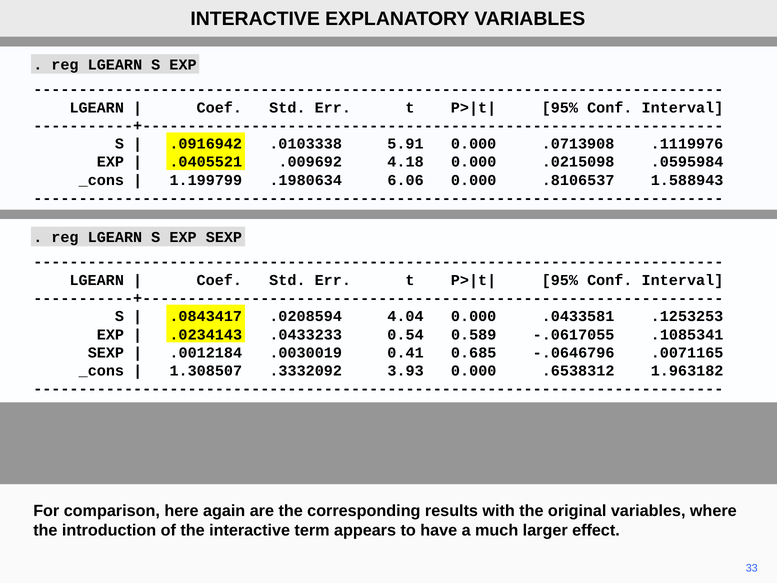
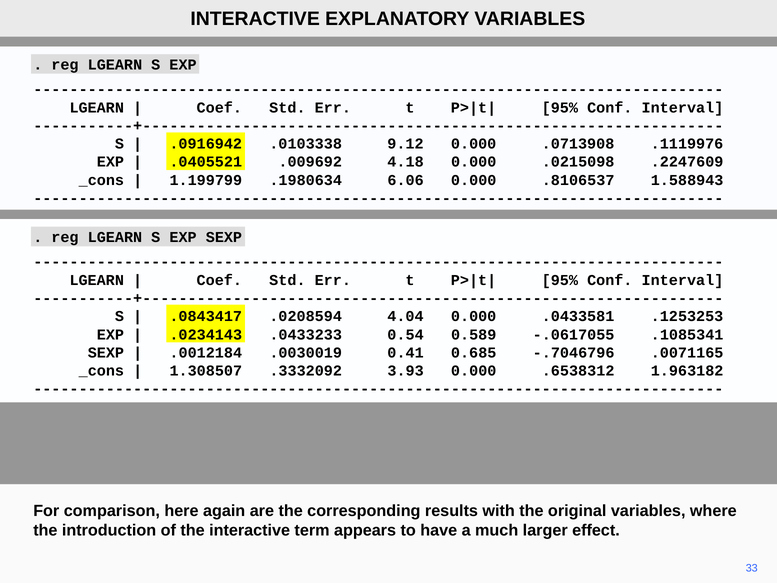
5.91: 5.91 -> 9.12 (405, 144)
.0595984: .0595984 -> .2247609 (687, 162)
-.0646796: -.0646796 -> -.7046796 (574, 353)
